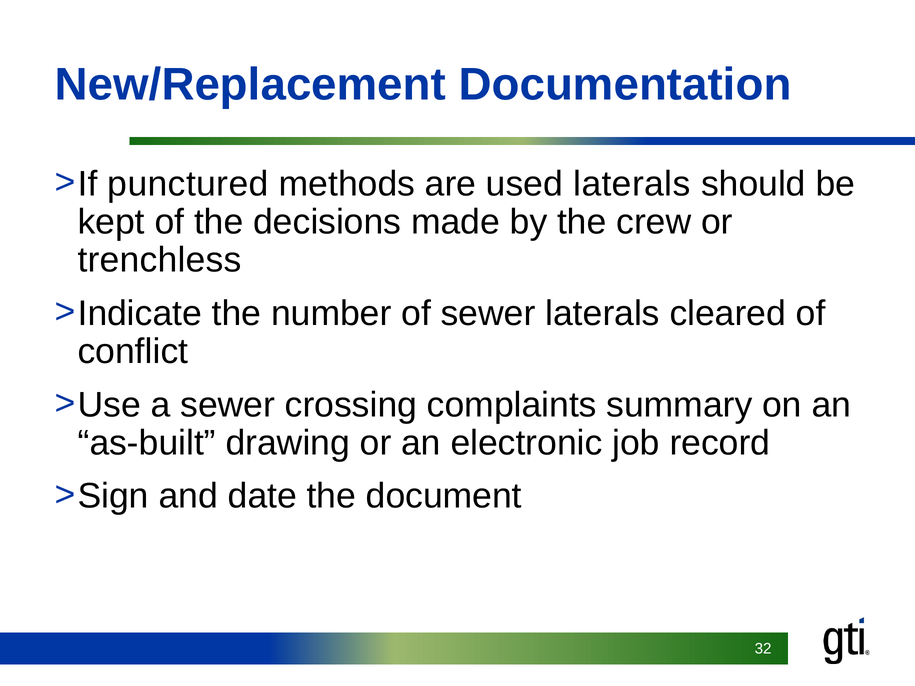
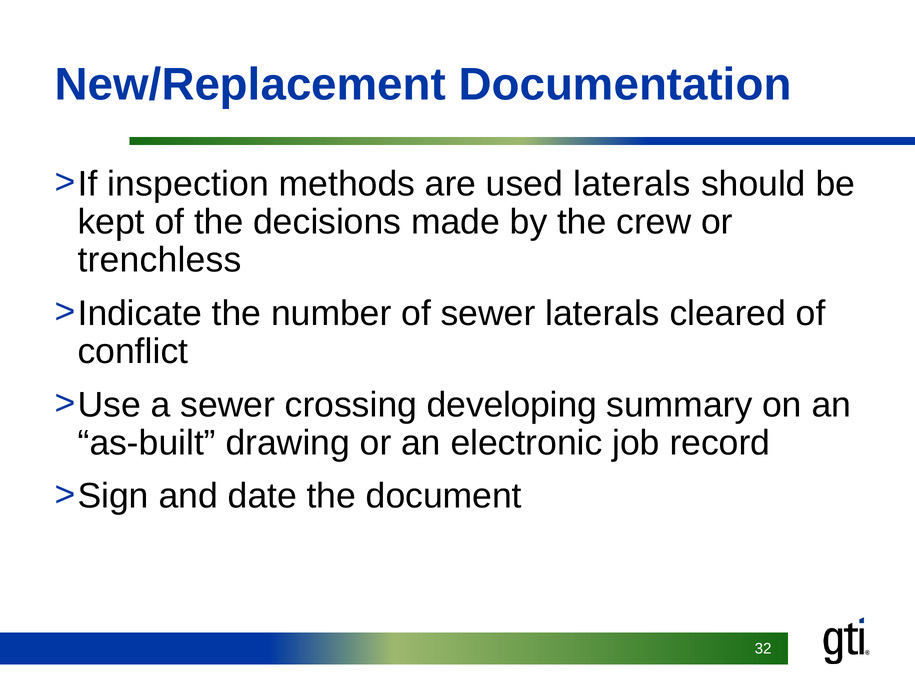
punctured: punctured -> inspection (188, 184)
complaints: complaints -> developing (512, 405)
